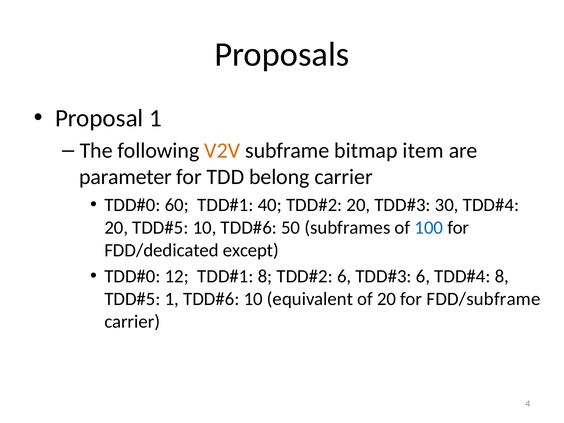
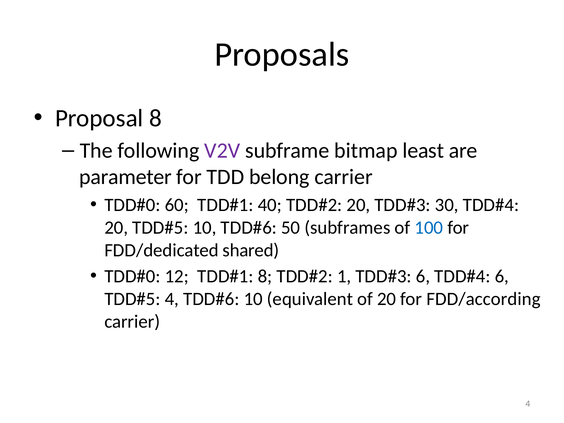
Proposal 1: 1 -> 8 (155, 118)
V2V colour: orange -> purple (222, 151)
item: item -> least (423, 151)
except: except -> shared (251, 250)
6: 6 -> 1 (344, 276)
8: 8 -> 6 (502, 276)
1: 1 -> 4 (172, 299)
FDD/subframe: FDD/subframe -> FDD/according (484, 299)
